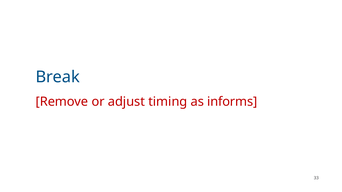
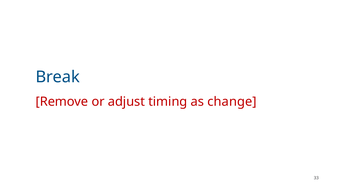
informs: informs -> change (232, 102)
